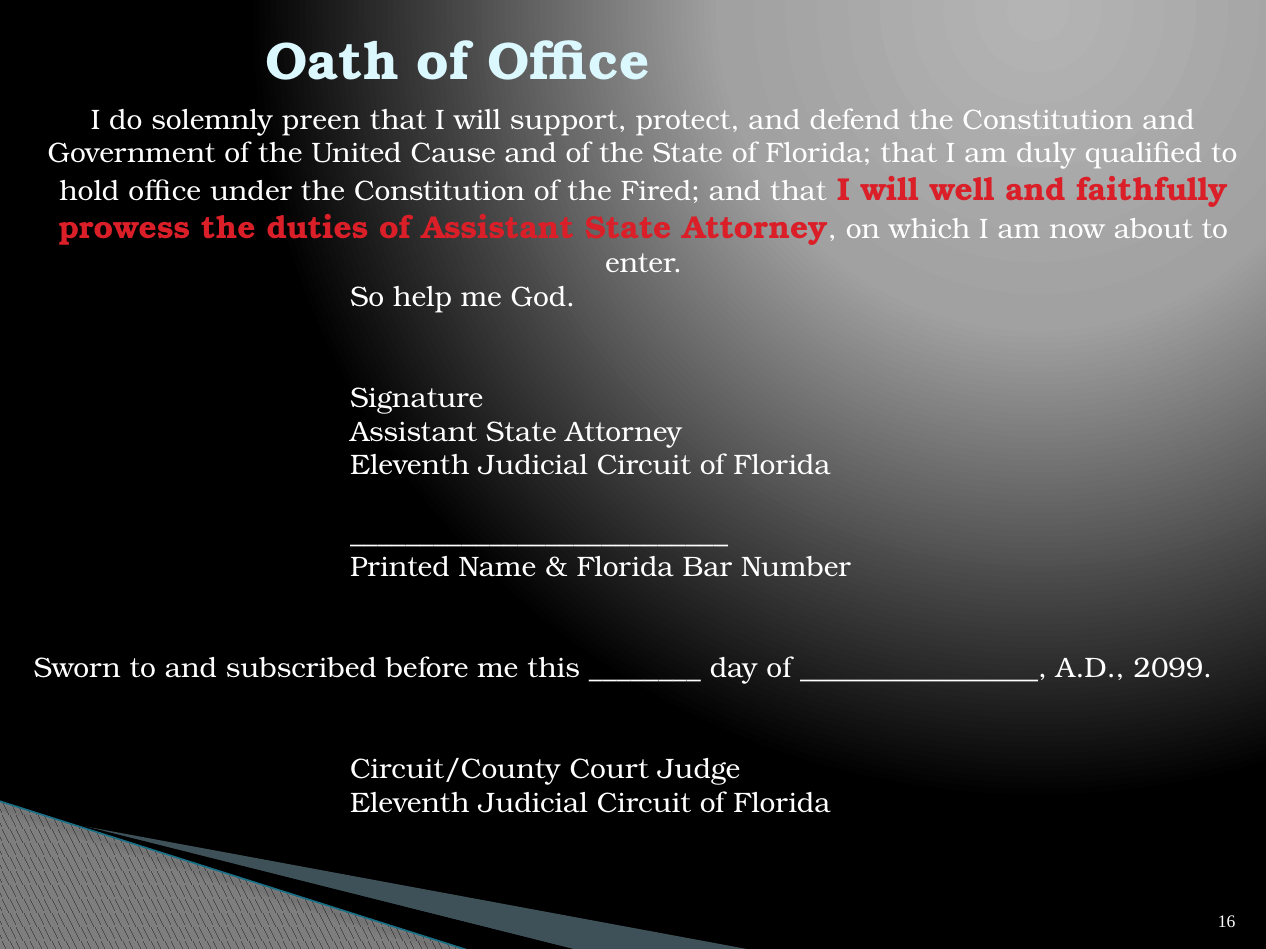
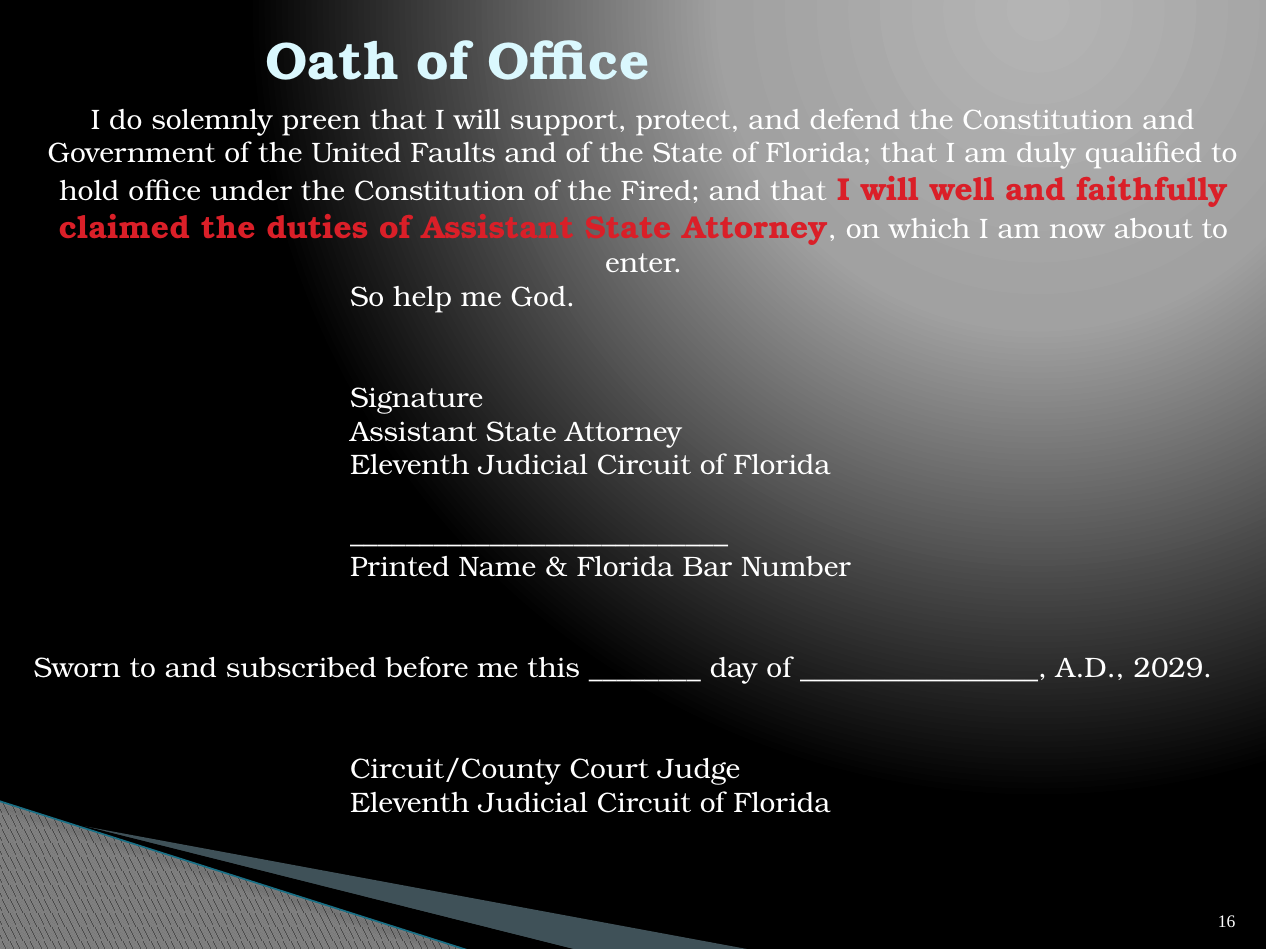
Cause: Cause -> Faults (453, 154)
prowess: prowess -> claimed (124, 228)
2099: 2099 -> 2029 (1173, 668)
